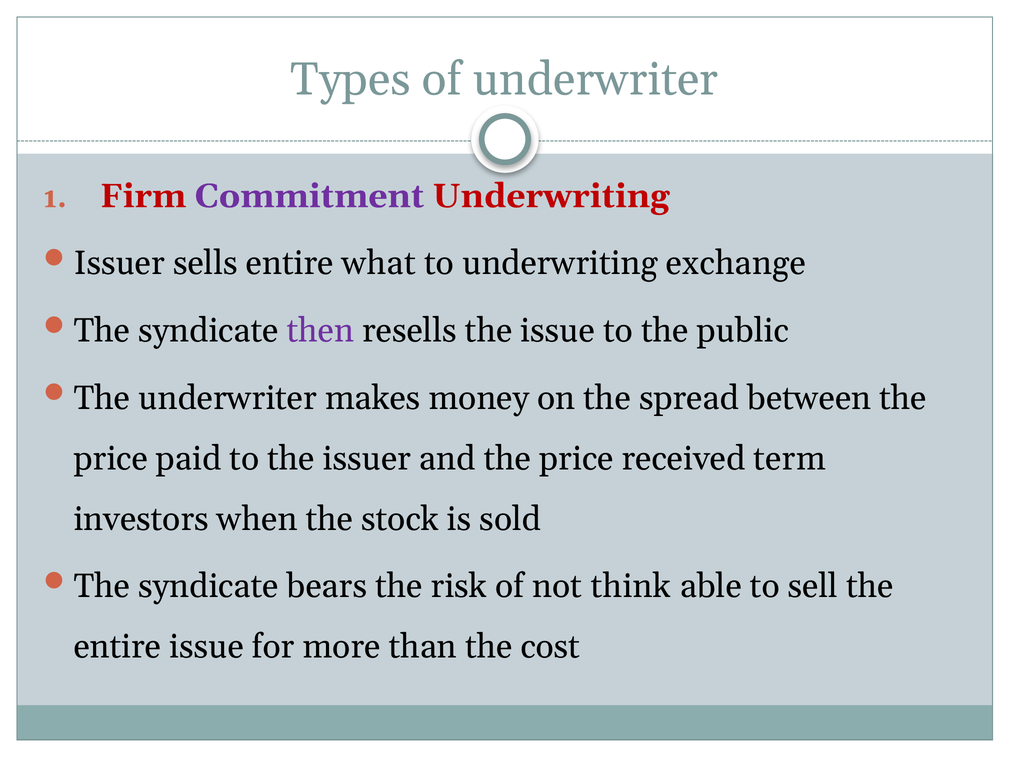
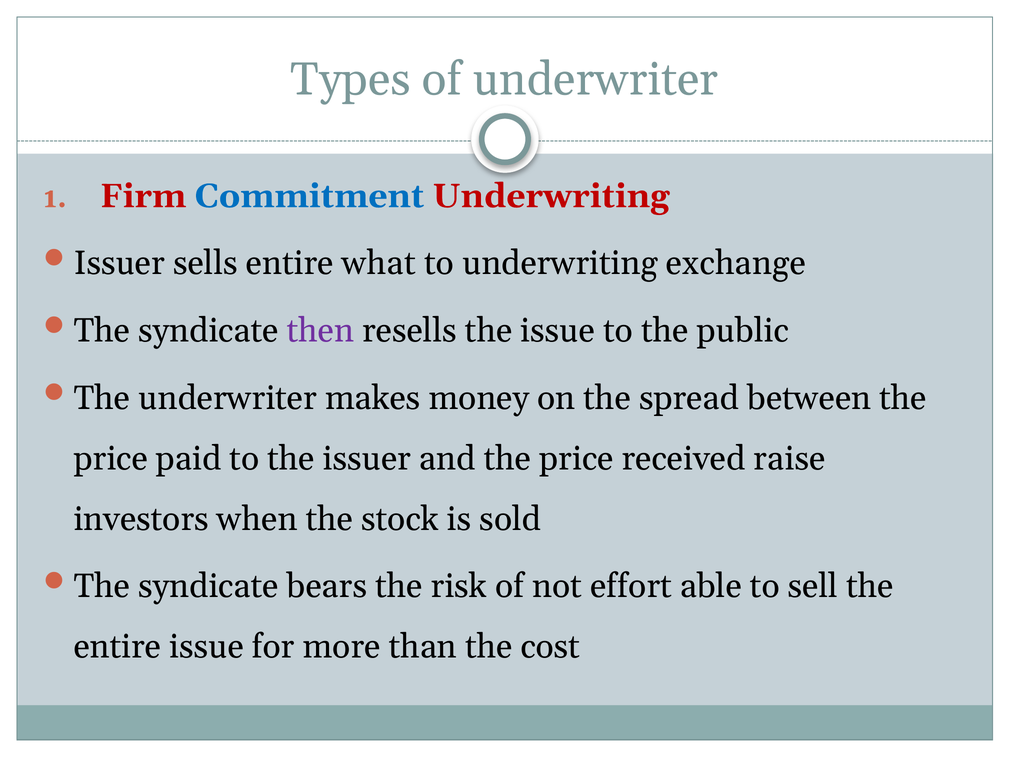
Commitment colour: purple -> blue (310, 196)
term: term -> raise (790, 459)
think: think -> effort (631, 587)
